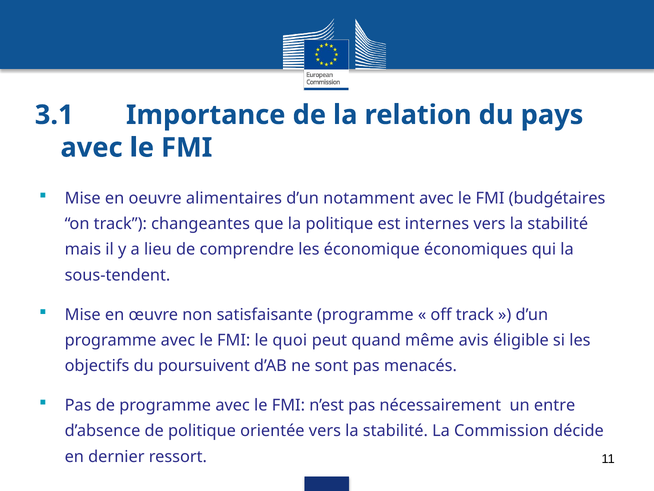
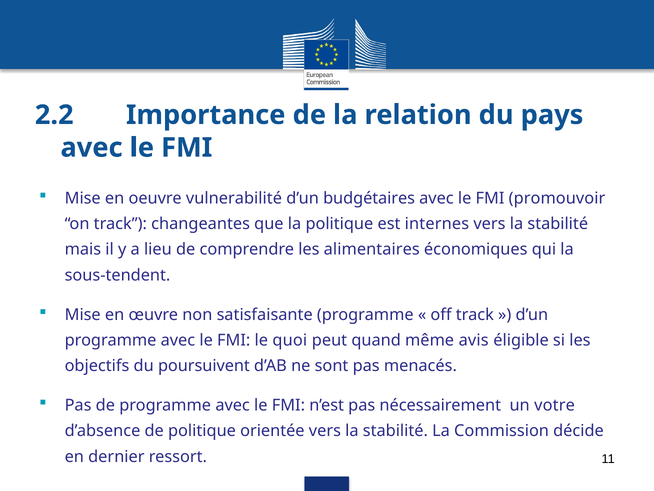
3.1: 3.1 -> 2.2 (54, 115)
alimentaires: alimentaires -> vulnerabilité (234, 198)
notamment: notamment -> budgétaires (369, 198)
budgétaires: budgétaires -> promouvoir (557, 198)
économique: économique -> alimentaires (372, 249)
entre: entre -> votre (555, 405)
